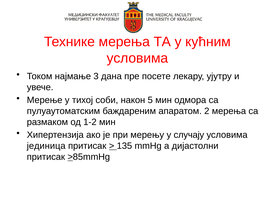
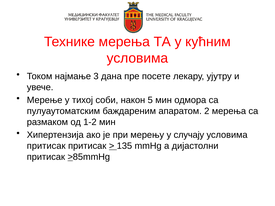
јединица: јединица -> притисак (46, 146)
